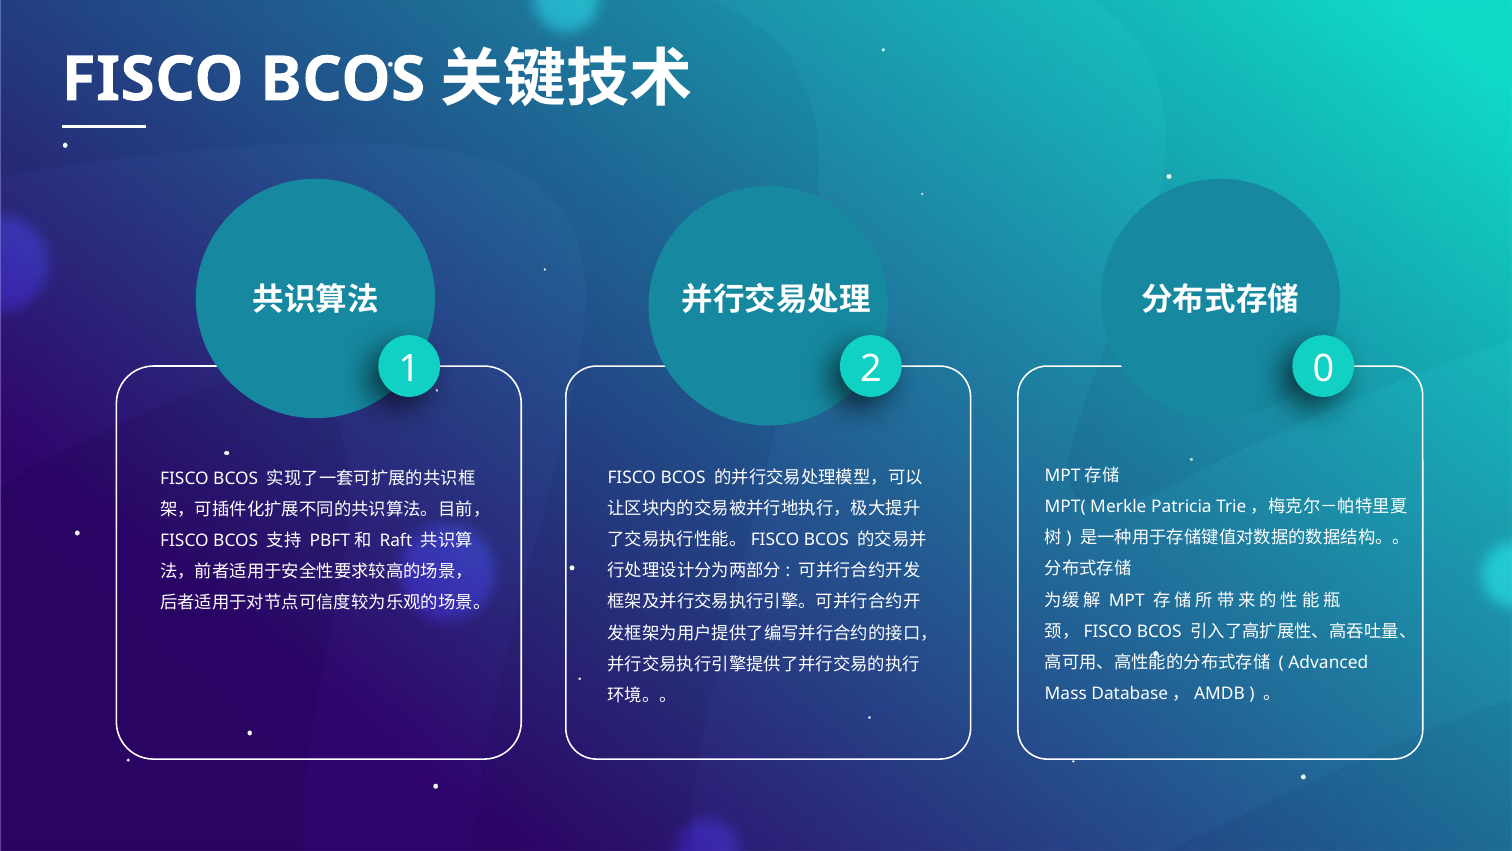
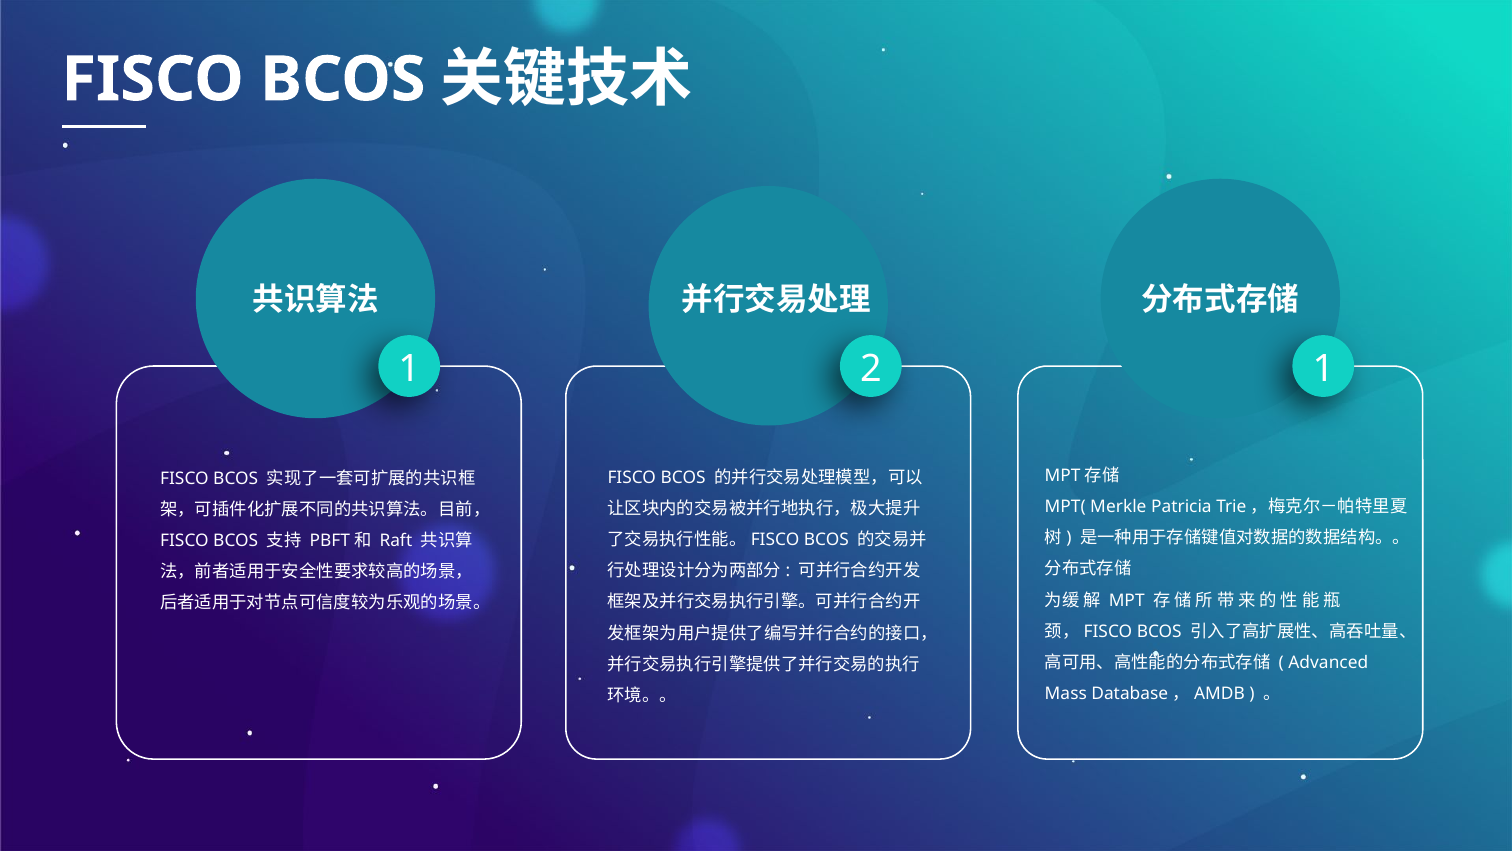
2 0: 0 -> 1 (1323, 368)
